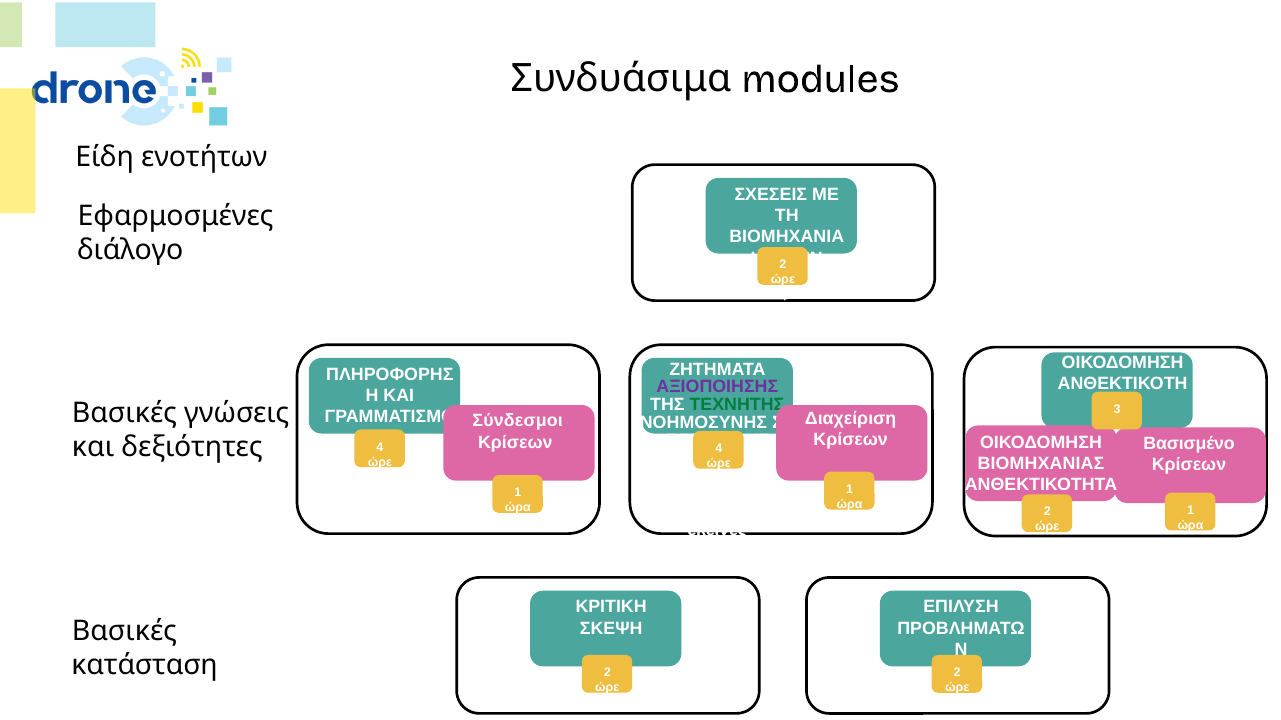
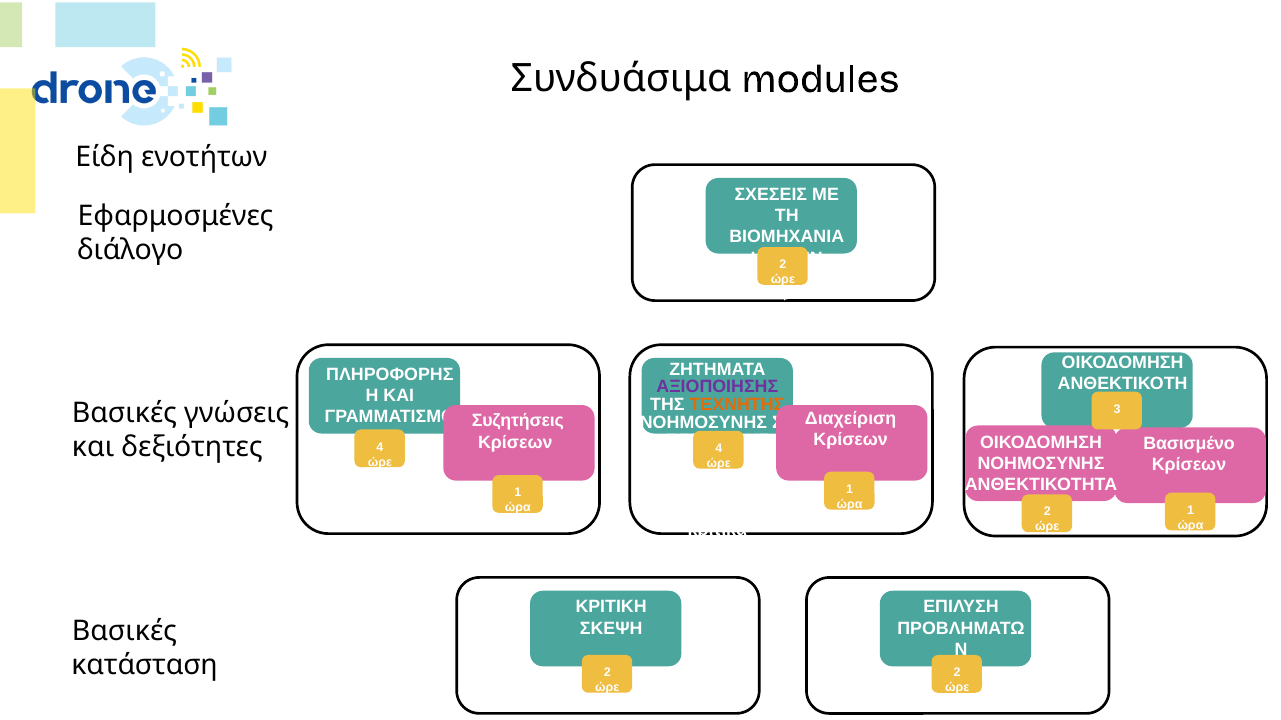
ΤΕΧΝΗΤΗΣ colour: green -> orange (737, 405)
Σύνδεσμοι: Σύνδεσμοι -> Συζητήσεις (518, 421)
ΒΙΟΜΗΧΑΝΙΑΣ: ΒΙΟΜΗΧΑΝΙΑΣ -> ΝΟΗΜΟΣΥΝΗΣ (1041, 464)
εκείνες: εκείνες -> κριτικά (717, 530)
